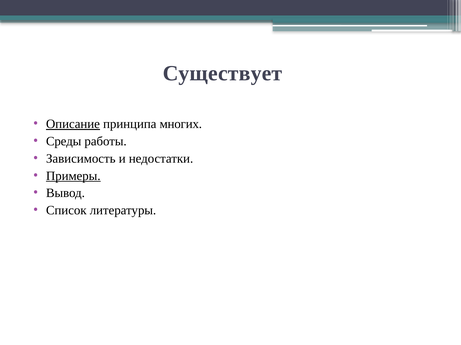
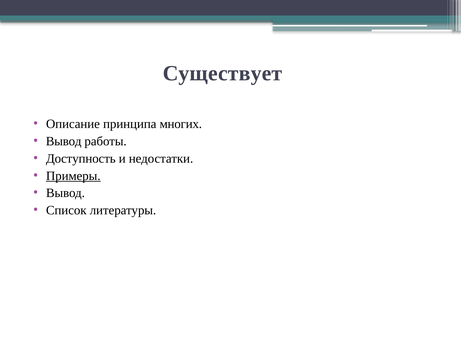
Описание underline: present -> none (73, 124)
Среды: Среды -> Вывод (64, 142)
Зависимость: Зависимость -> Доступность (81, 159)
